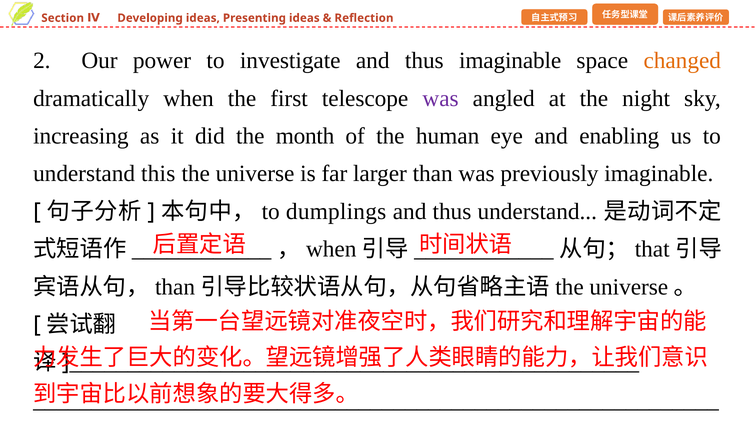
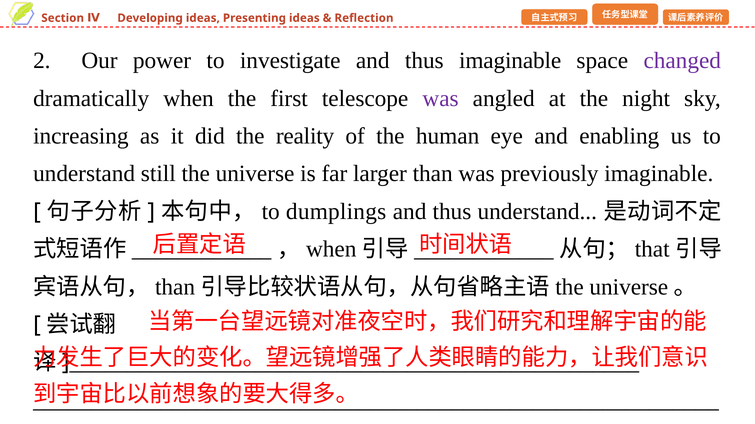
changed colour: orange -> purple (682, 61)
month: month -> reality (305, 136)
this: this -> still (158, 174)
